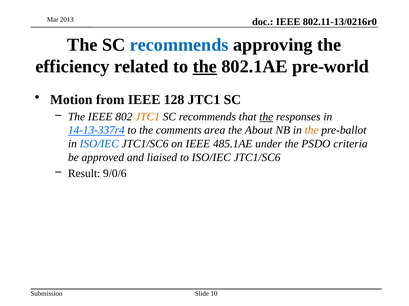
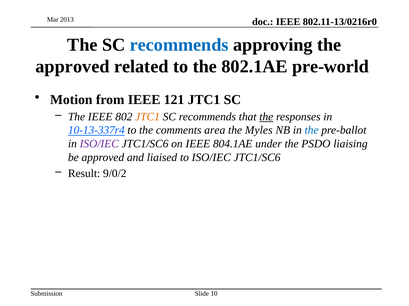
efficiency: efficiency -> approved (73, 67)
the underline: present -> none (205, 67)
128: 128 -> 121 (174, 100)
14-13-337r4: 14-13-337r4 -> 10-13-337r4 (96, 131)
About: About -> Myles (259, 131)
the colour: orange -> blue (312, 131)
ISO/IEC colour: blue -> purple (99, 144)
485.1AE: 485.1AE -> 804.1AE (233, 144)
criteria: criteria -> liaising (350, 144)
9/0/6: 9/0/6 -> 9/0/2 (115, 174)
